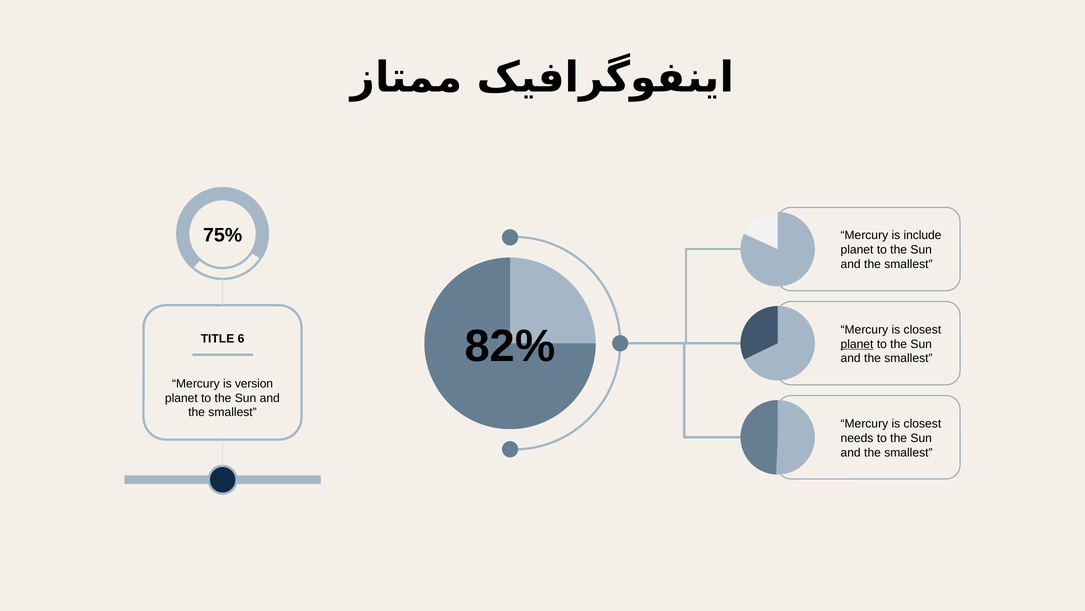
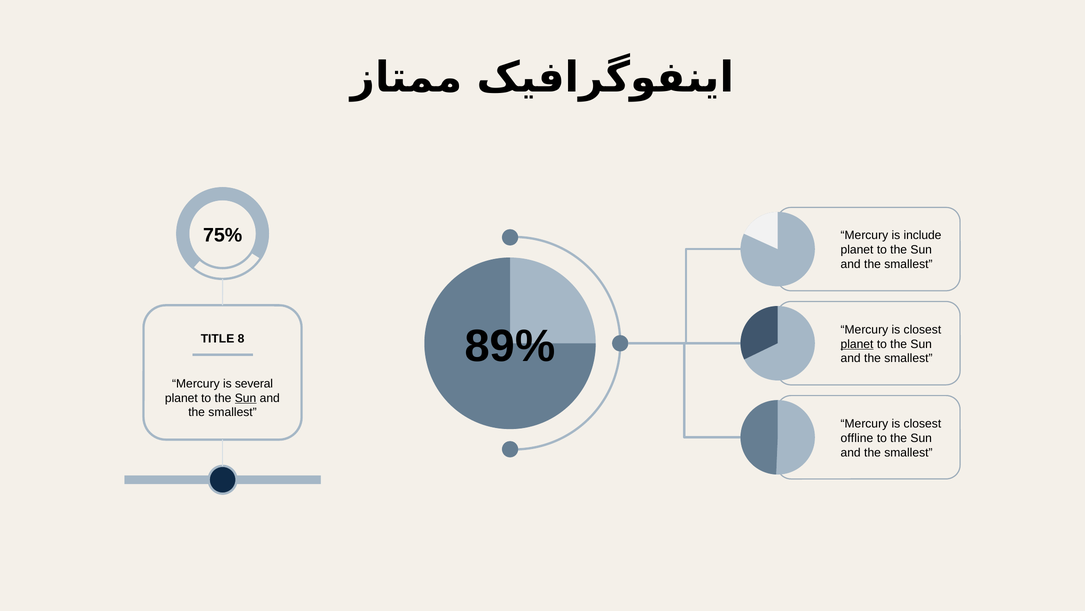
82%: 82% -> 89% (510, 346)
6: 6 -> 8 (241, 338)
version: version -> several (254, 383)
Sun underline: none -> present (246, 398)
needs: needs -> offline (857, 438)
